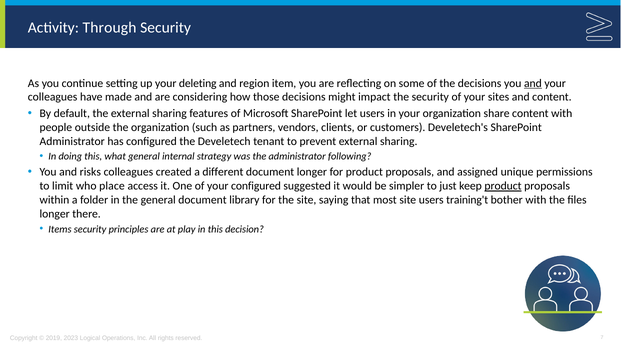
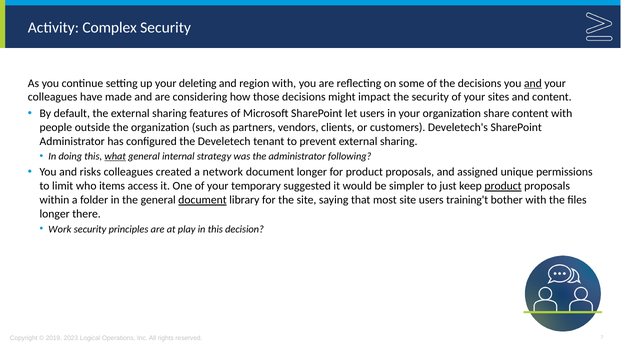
Through: Through -> Complex (110, 28)
region item: item -> with (284, 83)
what underline: none -> present (115, 157)
different: different -> network (223, 172)
place: place -> items (112, 186)
your configured: configured -> temporary (256, 186)
document underline: none -> present (203, 200)
Items: Items -> Work (60, 229)
